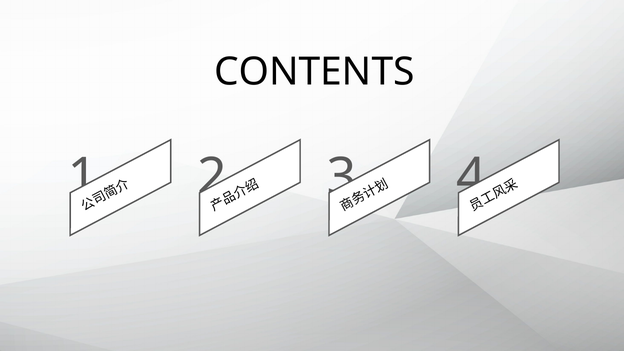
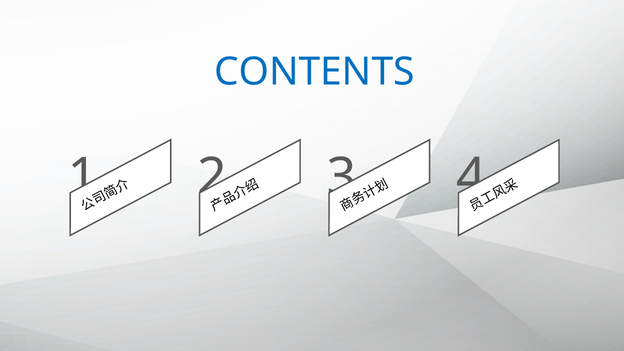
CONTENTS colour: black -> blue (314, 72)
